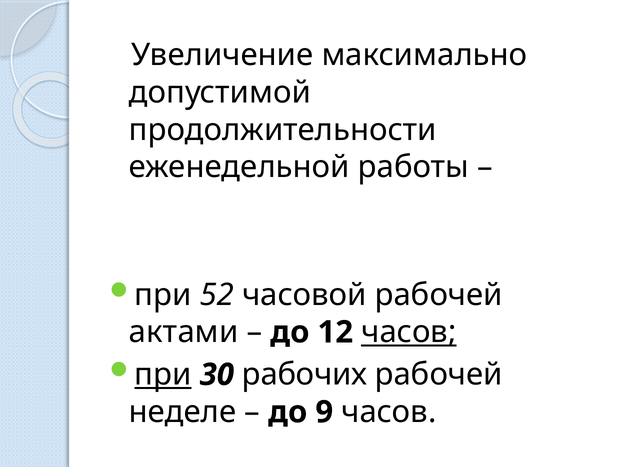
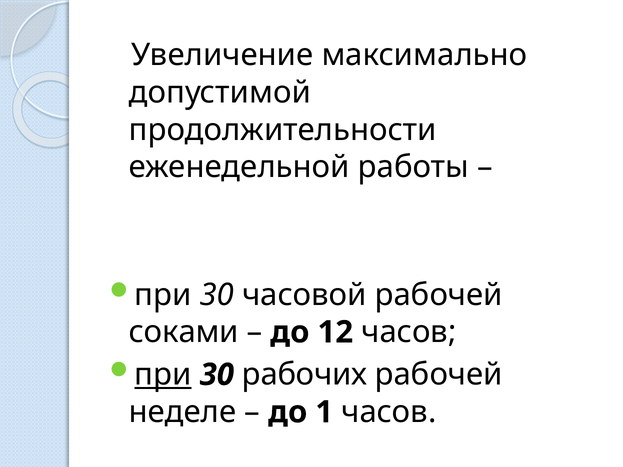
52: 52 -> 30 (217, 295)
актами: актами -> соками (184, 332)
часов underline: present -> none (409, 332)
9: 9 -> 1 (324, 412)
